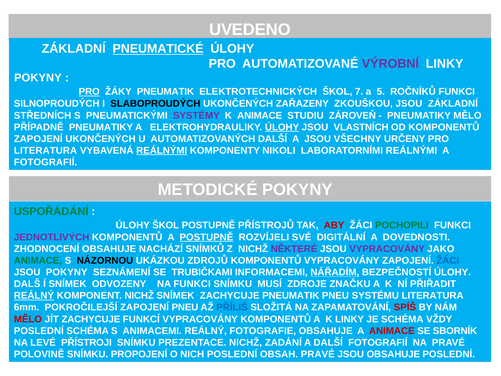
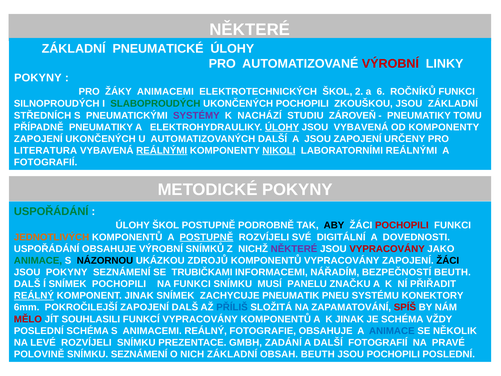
UVEDENO: UVEDENO -> NĚKTERÉ (250, 30)
PNEUMATICKÉ underline: present -> none (158, 49)
VÝROBNÍ colour: purple -> red (390, 64)
PRO underline: present -> none (89, 92)
ŽÁKY PNEUMATIK: PNEUMATIK -> ANIMACEMI (165, 92)
7: 7 -> 2 (359, 92)
5: 5 -> 6 (381, 92)
SLABOPROUDÝCH colour: black -> green (155, 104)
UKONČENÝCH ZAŘAZENY: ZAŘAZENY -> POCHOPILI (302, 104)
K ANIMACE: ANIMACE -> NACHÁZÍ (260, 115)
PNEUMATIKY MĚLO: MĚLO -> TOMU (468, 115)
JSOU VLASTNÍCH: VLASTNÍCH -> VYBAVENÁ (361, 127)
OD KOMPONENTŮ: KOMPONENTŮ -> KOMPONENTY (444, 127)
JSOU VŠECHNY: VŠECHNY -> ZAPOJENÍ (358, 139)
NIKOLI underline: none -> present (279, 150)
PŘÍSTROJŮ: PŘÍSTROJŮ -> PODROBNĚ (266, 225)
ABY colour: red -> black (334, 225)
POCHOPILI colour: green -> red (402, 225)
JEDNOTLIVÝCH colour: purple -> orange (52, 237)
ZHODNOCENÍ: ZHODNOCENÍ -> USPOŘÁDÁNÍ (47, 249)
OBSAHUJE NACHÁZÍ: NACHÁZÍ -> VÝROBNÍ (161, 249)
VYPRACOVÁNY colour: purple -> red (387, 249)
ŽÁCI colour: blue -> black (448, 260)
NÁŘADÍM underline: present -> none (335, 272)
BEZPEČNOSTÍ ÚLOHY: ÚLOHY -> BEUTH (452, 272)
SNÍMEK ODVOZENY: ODVOZENY -> POCHOPILI (119, 284)
ZDROJE: ZDROJE -> PANELU (307, 284)
KOMPONENT NICHŽ: NICHŽ -> JINAK (139, 296)
SYSTÉMU LITERATURA: LITERATURA -> KONEKTORY (433, 296)
ZAPOJENÍ PNEU: PNEU -> DALŠ (185, 307)
JÍT ZACHYCUJE: ZACHYCUJE -> SOUHLASILI (91, 319)
K LINKY: LINKY -> JINAK (350, 319)
ANIMACE colour: red -> blue (392, 331)
SBORNÍK: SBORNÍK -> NĚKOLIK (455, 331)
LEVÉ PŘÍSTROJI: PŘÍSTROJI -> ROZVÍJELI (86, 342)
PREZENTACE NICHŽ: NICHŽ -> GMBH (246, 342)
SNÍMKU PROPOJENÍ: PROPOJENÍ -> SEZNÁMENÍ (139, 354)
NICH POSLEDNÍ: POSLEDNÍ -> ZÁKLADNÍ (232, 354)
OBSAH PRAVÉ: PRAVÉ -> BEUTH (318, 354)
JSOU OBSAHUJE: OBSAHUJE -> POCHOPILI (393, 354)
